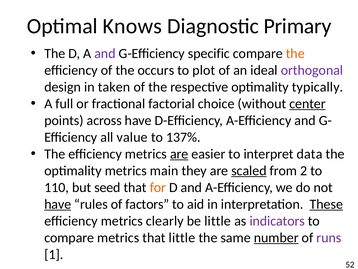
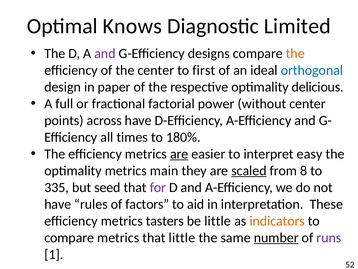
Primary: Primary -> Limited (297, 26)
specific: specific -> designs (209, 53)
the occurs: occurs -> center (156, 70)
plot: plot -> first (204, 70)
orthogonal colour: purple -> blue (312, 70)
taken: taken -> paper (114, 87)
typically: typically -> delicious (318, 87)
choice: choice -> power (216, 103)
center underline: present -> none (307, 103)
value: value -> times (132, 137)
137%: 137% -> 180% (183, 137)
data: data -> easy (310, 154)
2: 2 -> 8 (304, 170)
110: 110 -> 335 (57, 187)
for colour: orange -> purple (158, 187)
have underline: present -> none (58, 204)
These underline: present -> none (326, 204)
clearly: clearly -> tasters (165, 220)
indicators colour: purple -> orange (277, 220)
